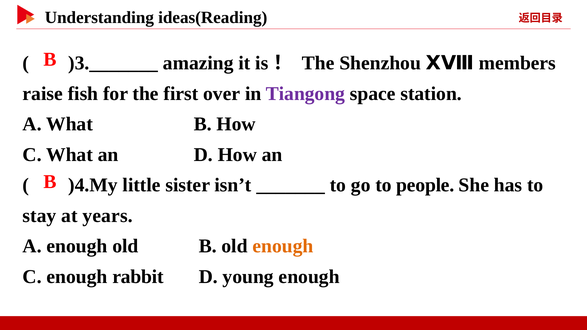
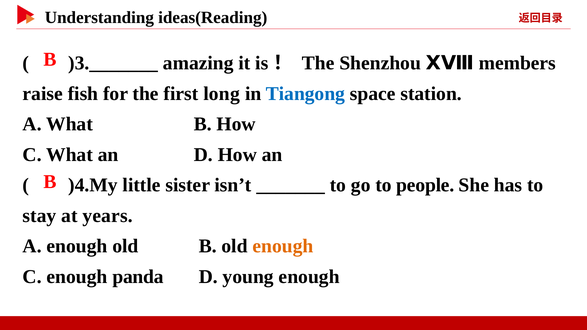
over: over -> long (222, 94)
Tiangong colour: purple -> blue (305, 94)
rabbit: rabbit -> panda (138, 277)
